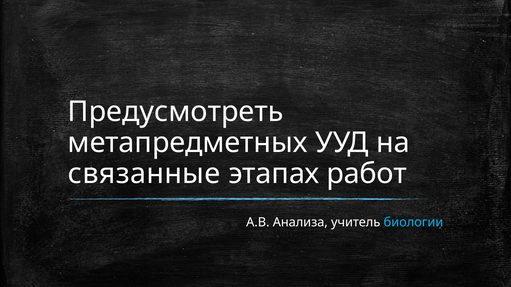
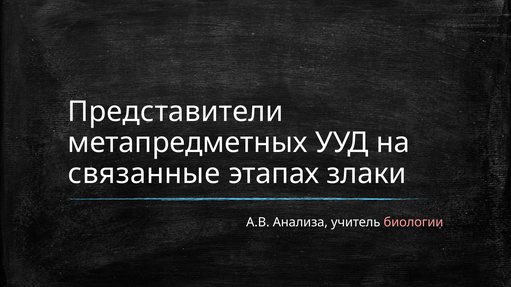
Предусмотреть: Предусмотреть -> Представители (176, 112)
работ: работ -> злаки (367, 174)
биологии colour: light blue -> pink (413, 223)
